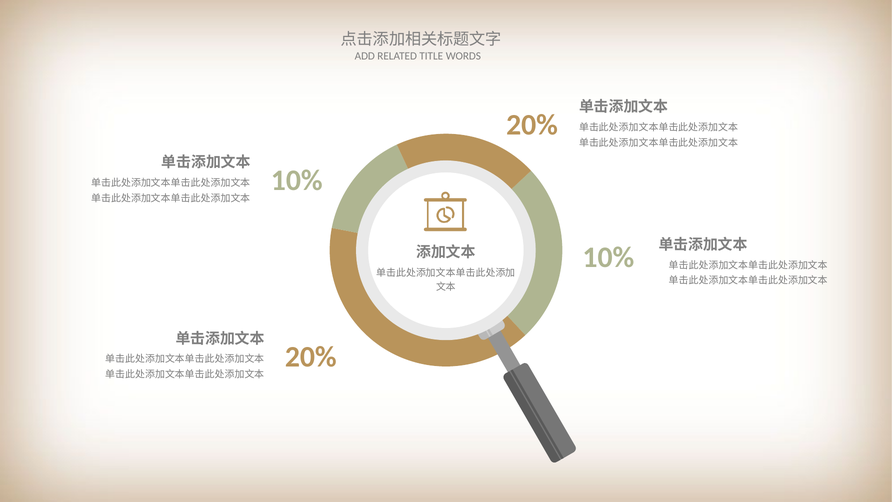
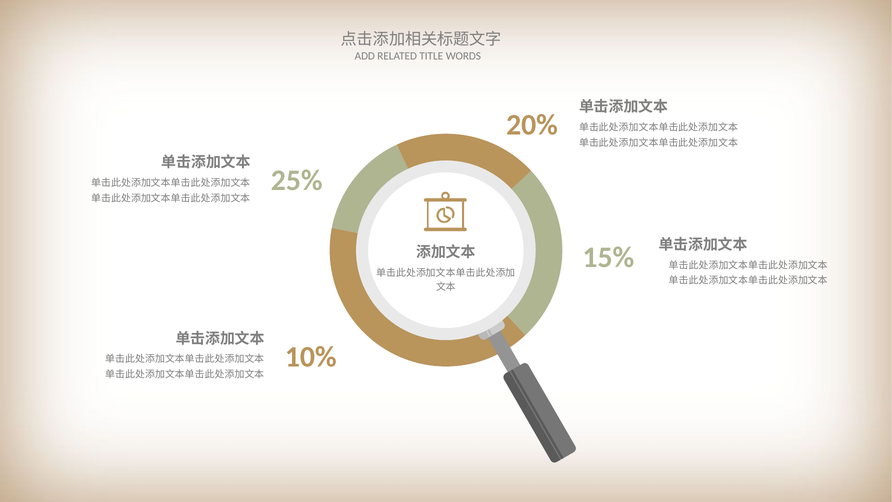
10%: 10% -> 25% (297, 180)
10%: 10% -> 15% (608, 258)
20%: 20% -> 10% (311, 357)
